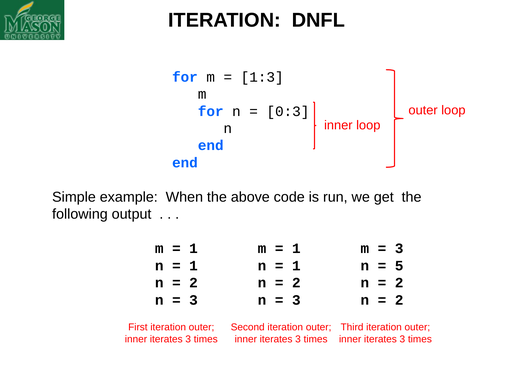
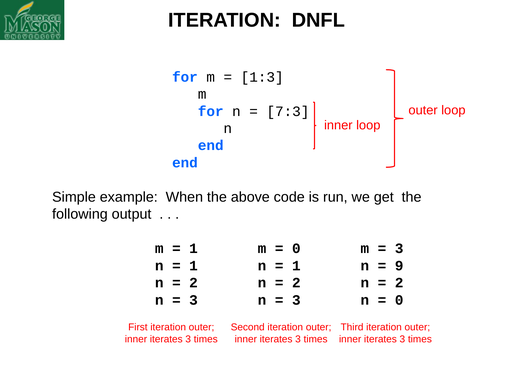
0:3: 0:3 -> 7:3 (288, 111)
1: 1 -> 0 (296, 248)
5: 5 -> 9 (399, 265)
2: 2 -> 0 (399, 300)
